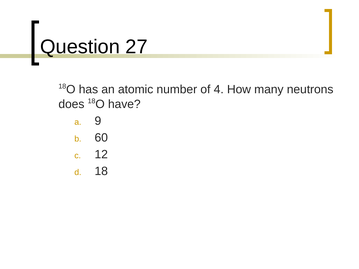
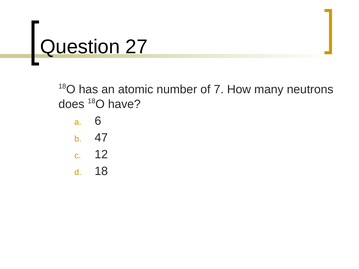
4: 4 -> 7 (219, 90)
9: 9 -> 6 (98, 121)
60: 60 -> 47 (101, 138)
